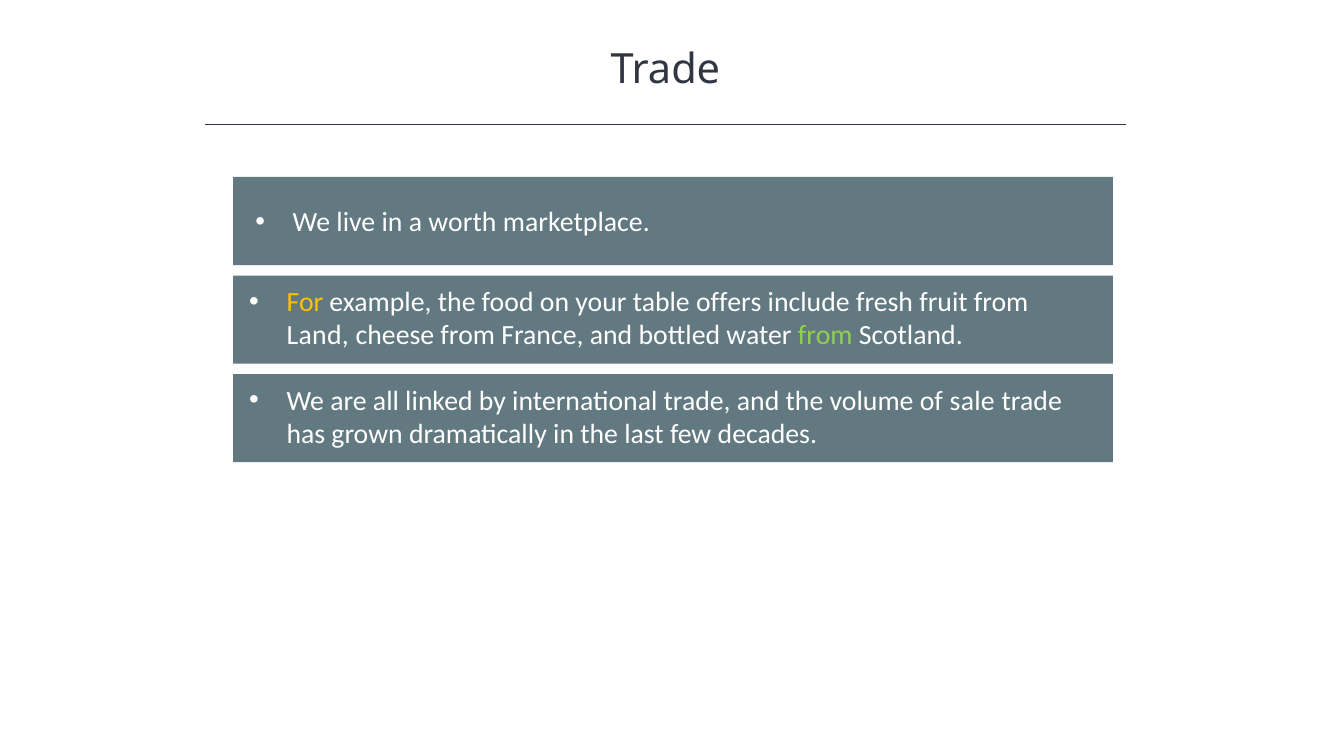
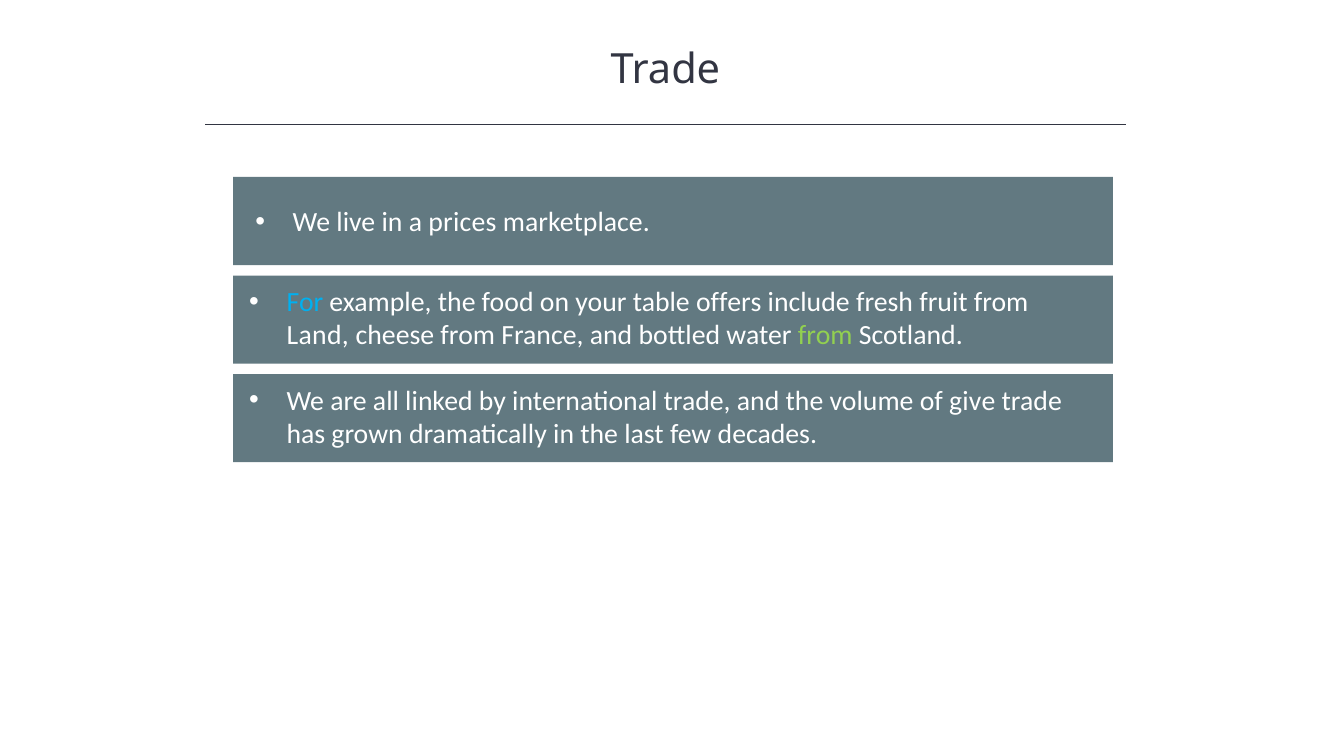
worth: worth -> prices (462, 222)
For colour: yellow -> light blue (305, 302)
sale: sale -> give (972, 401)
